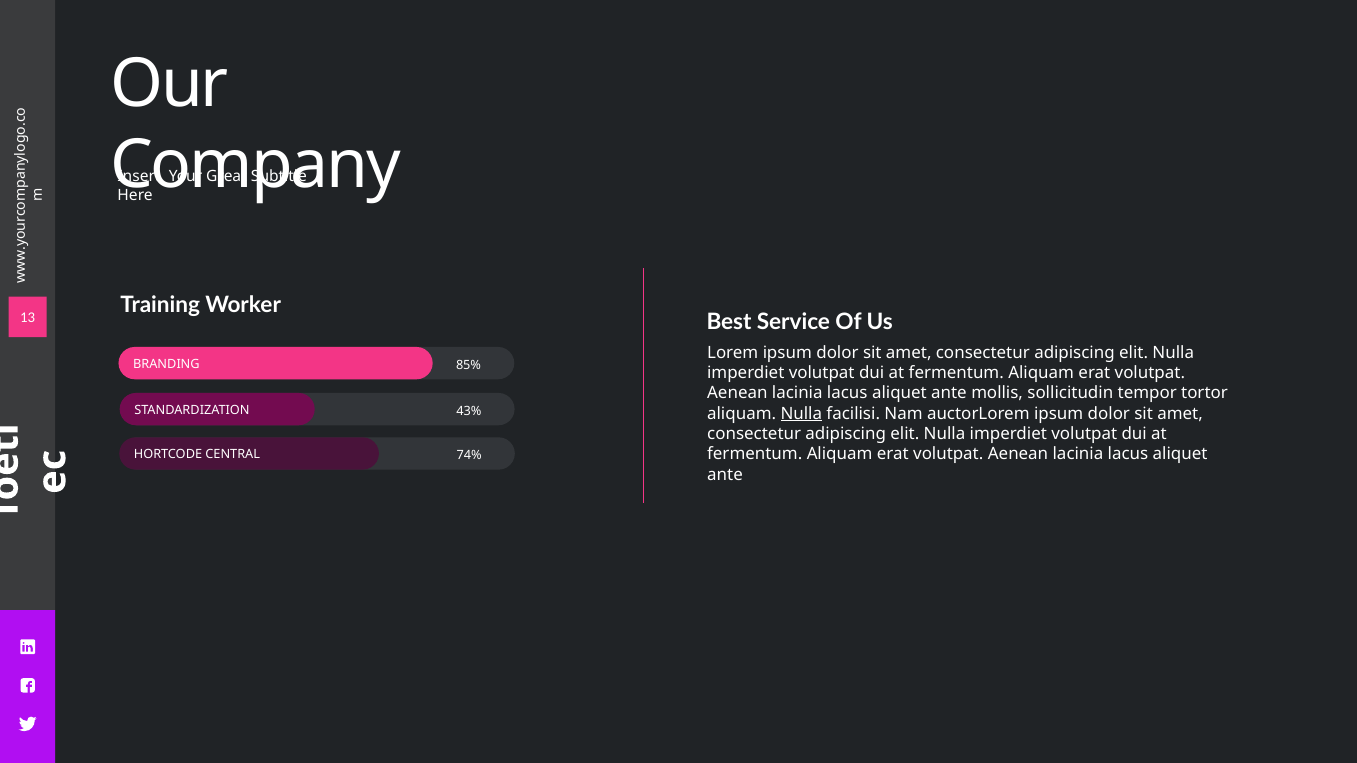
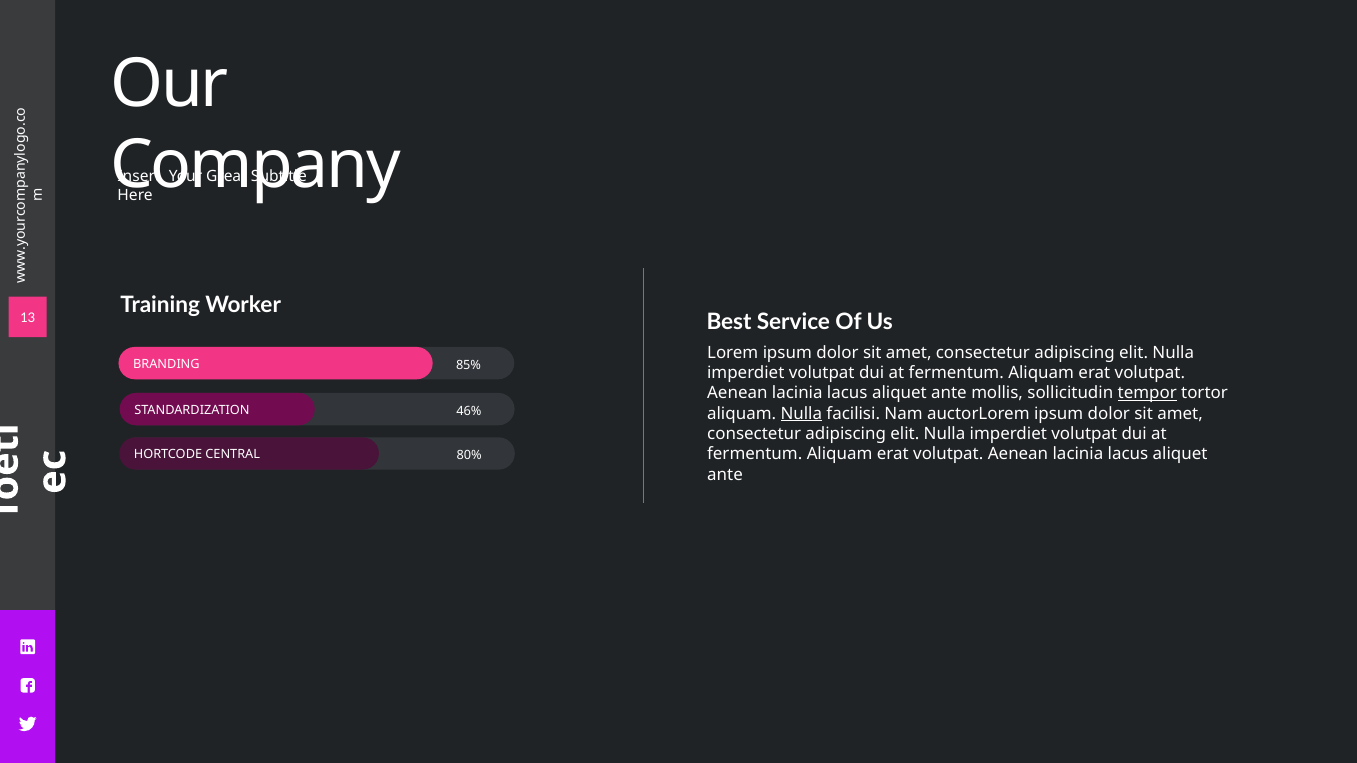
tempor underline: none -> present (1147, 393)
43%: 43% -> 46% (469, 411)
74%: 74% -> 80% (469, 455)
